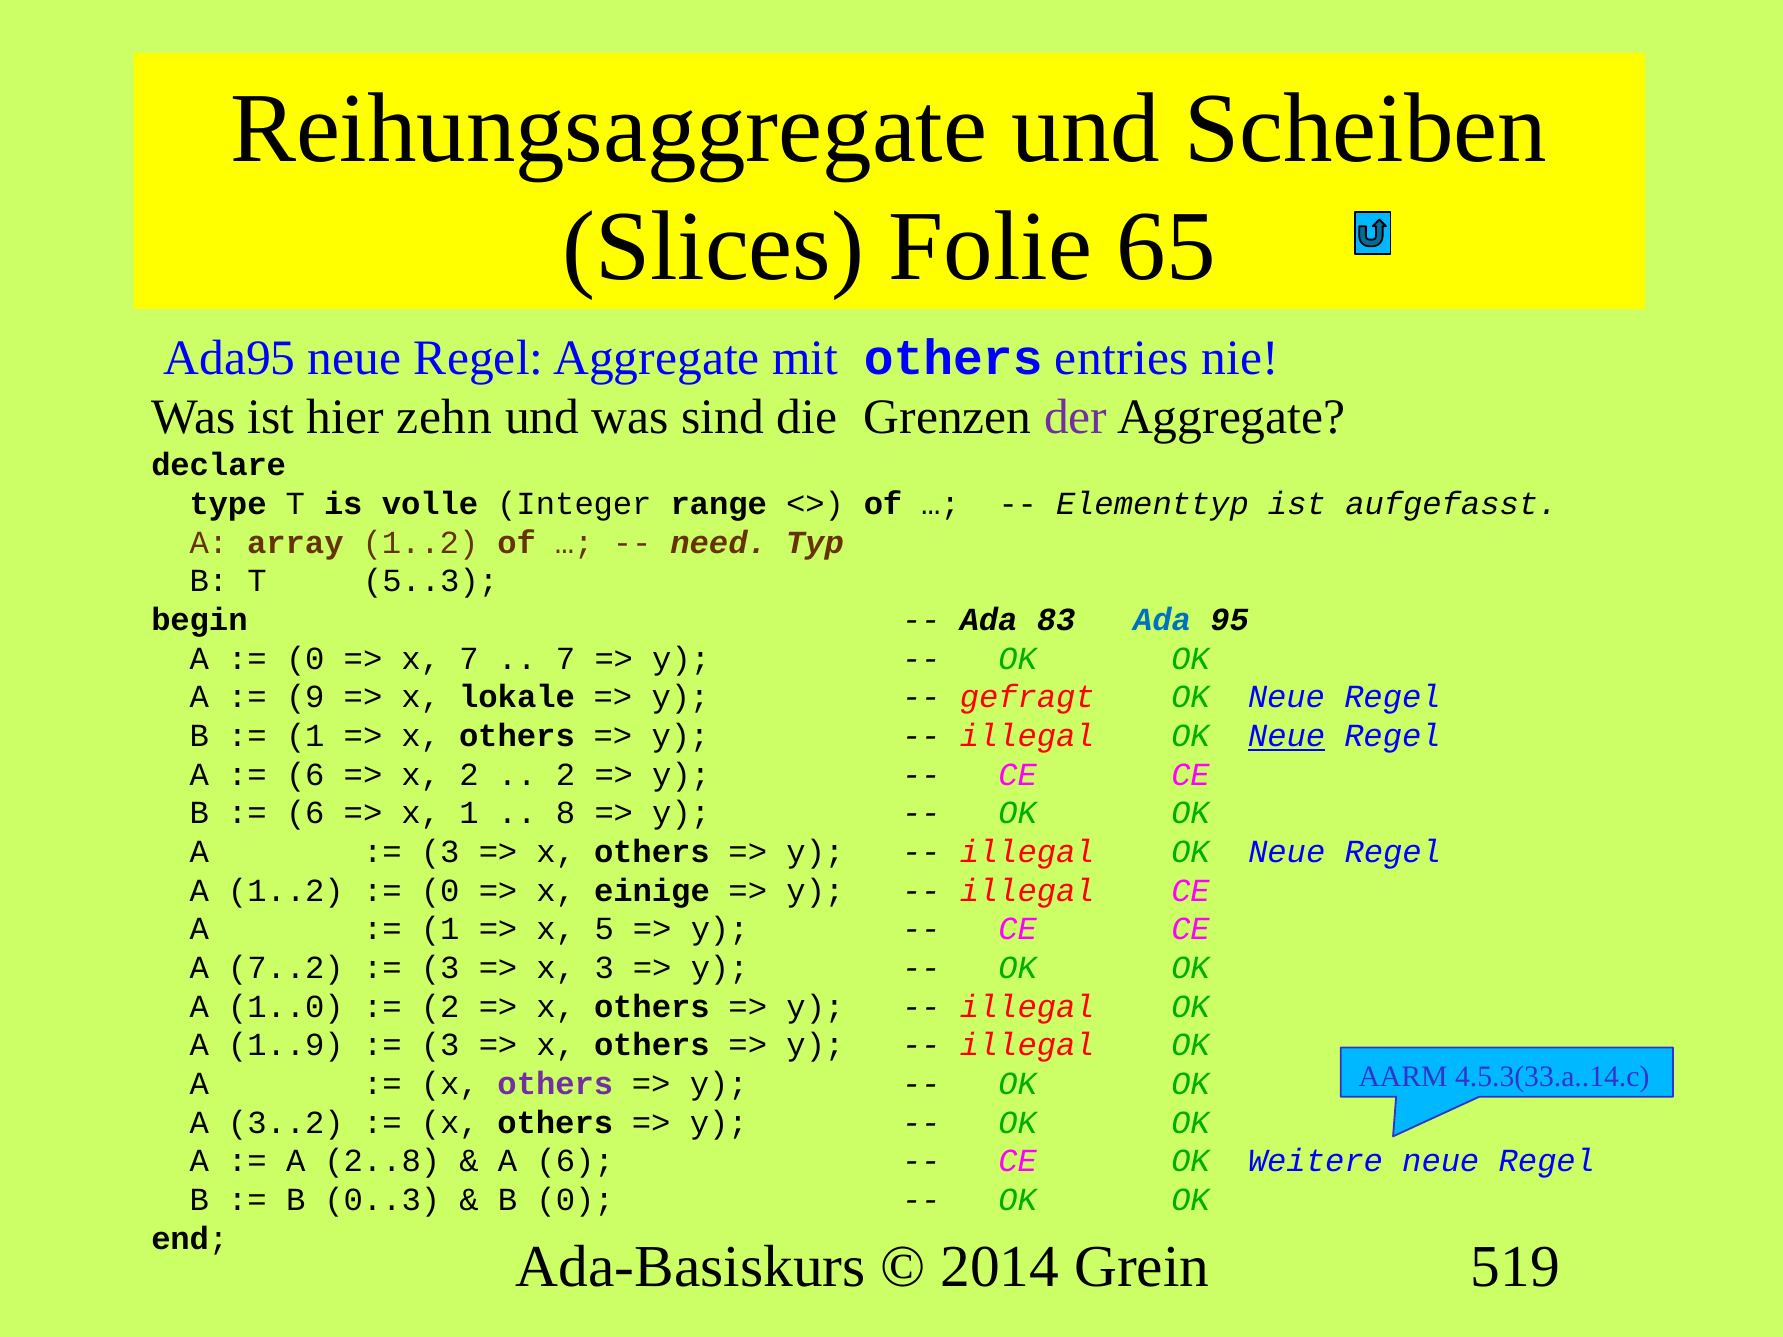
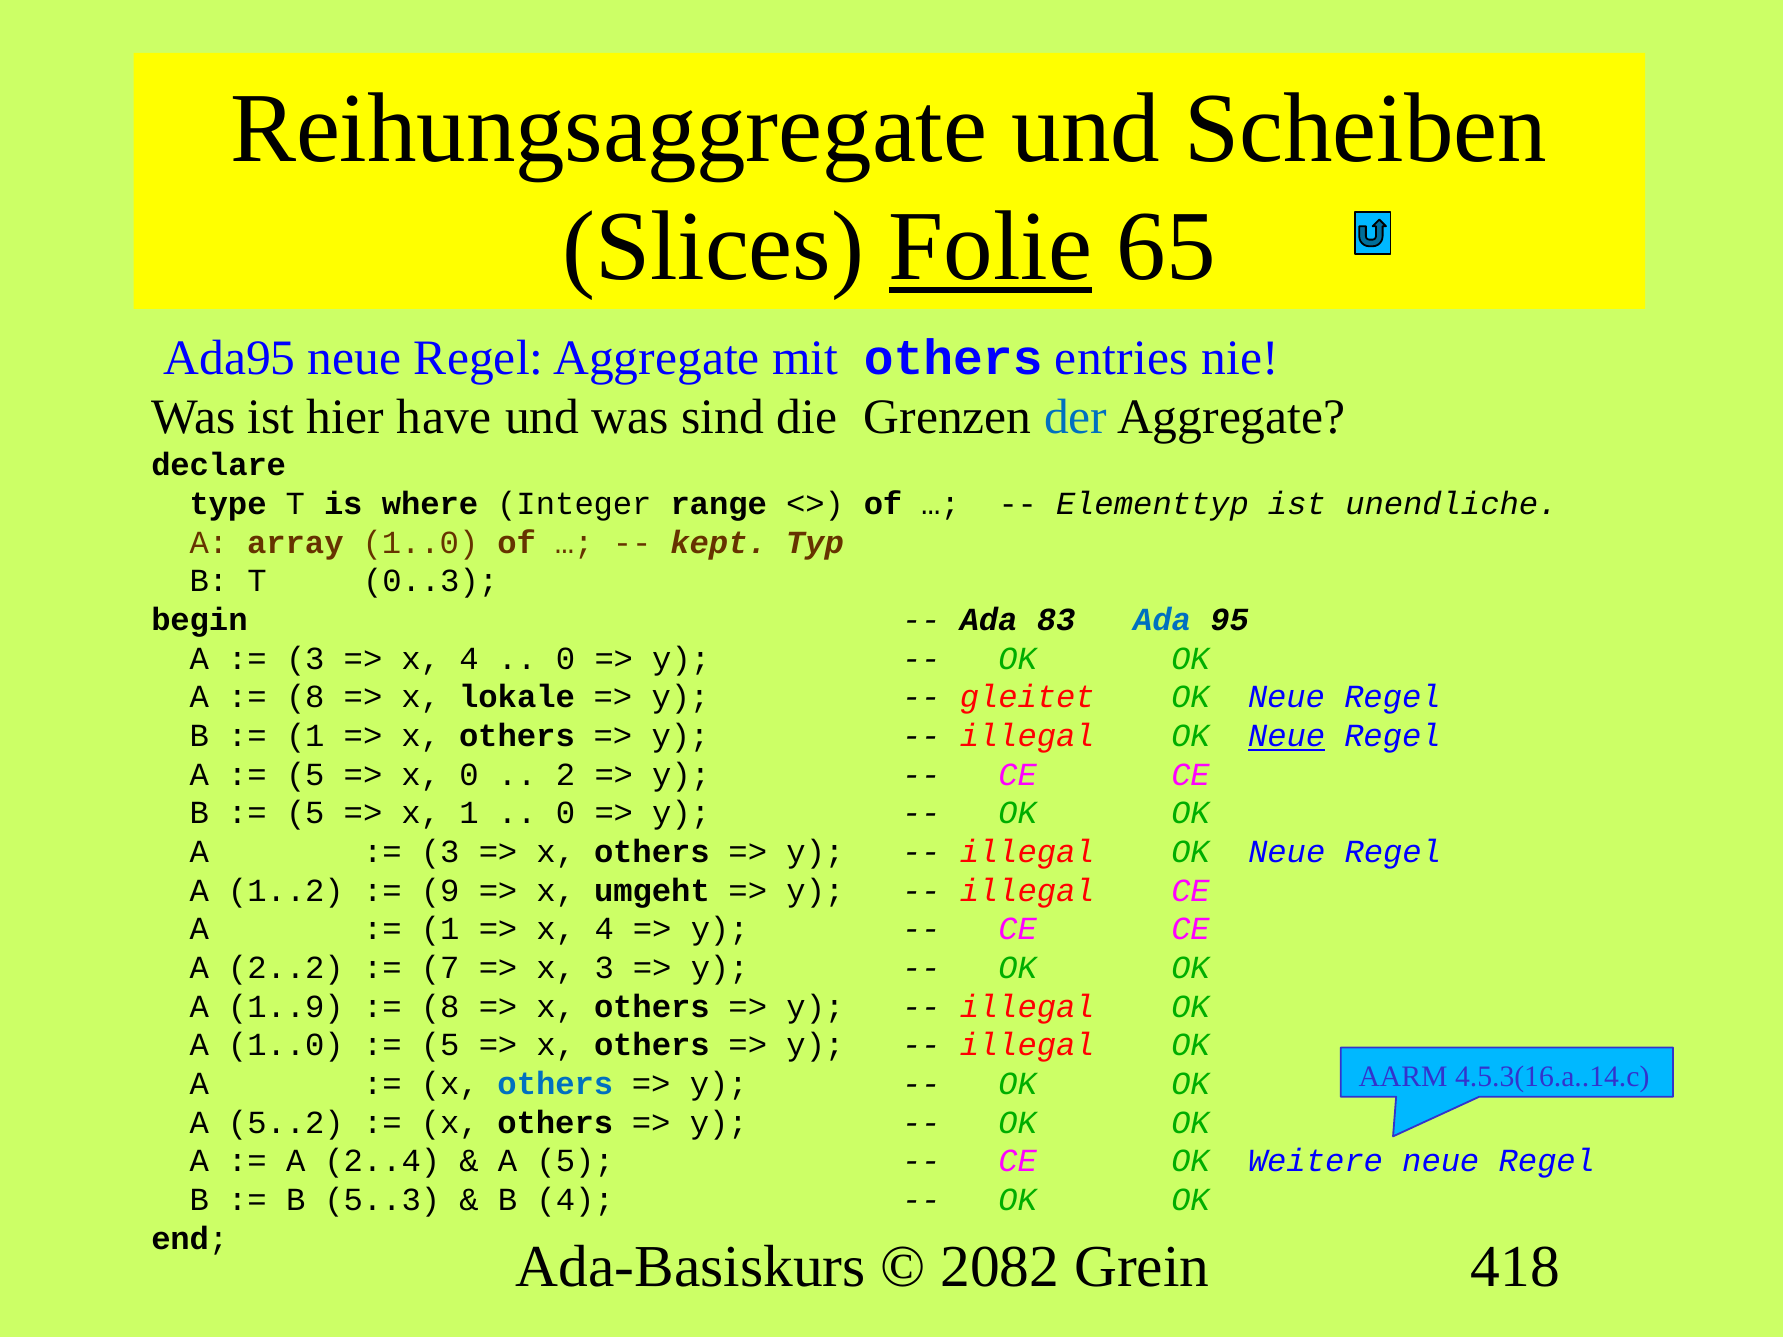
Folie underline: none -> present (991, 247)
zehn: zehn -> have (444, 418)
der colour: purple -> blue (1076, 418)
volle: volle -> where (430, 504)
aufgefasst: aufgefasst -> unendliche (1451, 504)
array 1..2: 1..2 -> 1..0 (420, 543)
need: need -> kept (719, 543)
5..3: 5..3 -> 0..3 (431, 581)
0: 0 -> 3 (305, 659)
7: 7 -> 4 (469, 659)
7: 7 -> 0 (565, 659)
9: 9 -> 8 (305, 697)
gefragt: gefragt -> gleitet (1027, 697)
6: 6 -> 5 (305, 775)
x 2: 2 -> 0 (469, 775)
6: 6 -> 5 (305, 813)
8: 8 -> 0 (565, 813)
0: 0 -> 9 (440, 891)
einige: einige -> umgeht (652, 891)
5: 5 -> 4 (604, 930)
7..2: 7..2 -> 2..2 (286, 968)
3: 3 -> 7 (440, 968)
1..0: 1..0 -> 1..9 (286, 1007)
2: 2 -> 8 (440, 1007)
A 1..9: 1..9 -> 1..0 (286, 1046)
3: 3 -> 5 (440, 1046)
4.5.3(33.a..14.c: 4.5.3(33.a..14.c -> 4.5.3(16.a..14.c (1552, 1076)
others colour: purple -> blue (555, 1084)
3..2: 3..2 -> 5..2 (286, 1123)
2..8: 2..8 -> 2..4 (382, 1162)
A 6: 6 -> 5 (575, 1162)
0..3: 0..3 -> 5..3 (382, 1200)
B 0: 0 -> 4 (575, 1200)
2014: 2014 -> 2082 (1000, 1267)
519: 519 -> 418 (1515, 1267)
